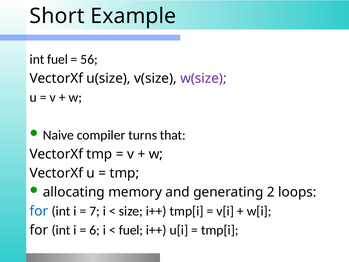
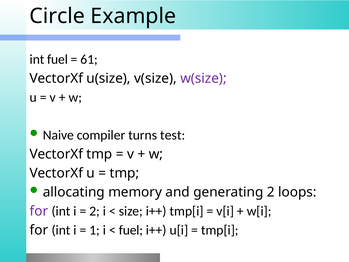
Short: Short -> Circle (57, 16)
56: 56 -> 61 (89, 59)
that: that -> test (173, 135)
for colour: blue -> purple (39, 211)
7: 7 -> 2 (95, 211)
6: 6 -> 1 (95, 230)
